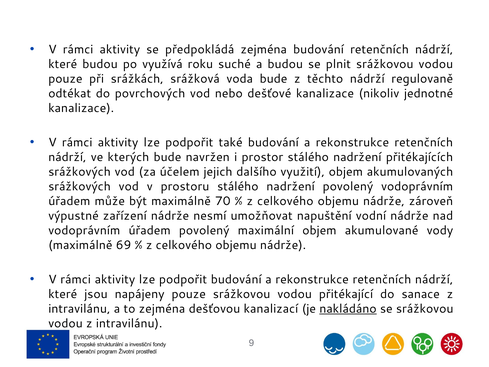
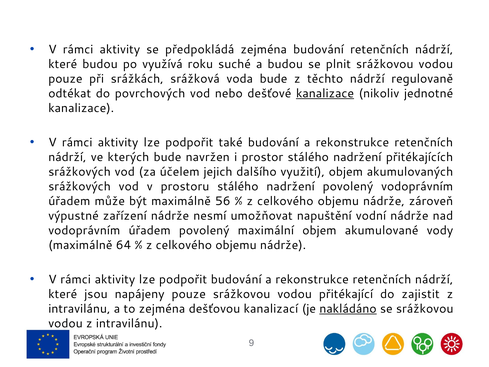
kanalizace underline: none -> present (325, 93)
70: 70 -> 56 (223, 201)
69: 69 -> 64 (124, 245)
sanace: sanace -> zajistit (421, 294)
